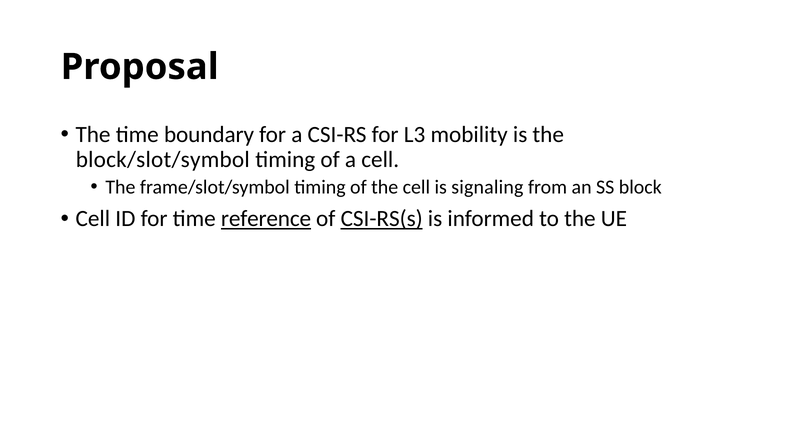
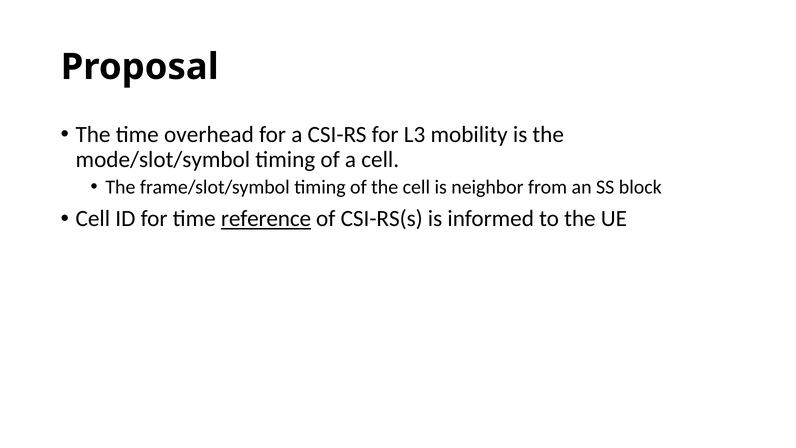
boundary: boundary -> overhead (209, 135)
block/slot/symbol: block/slot/symbol -> mode/slot/symbol (163, 160)
signaling: signaling -> neighbor (487, 187)
CSI-RS(s underline: present -> none (382, 219)
